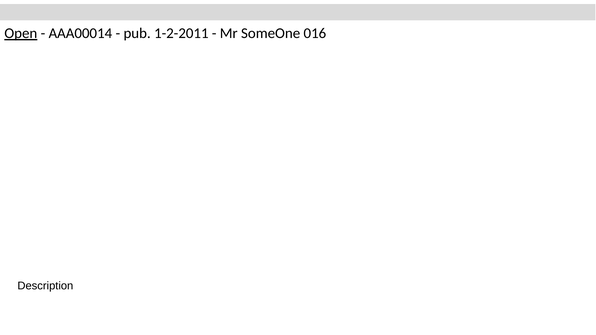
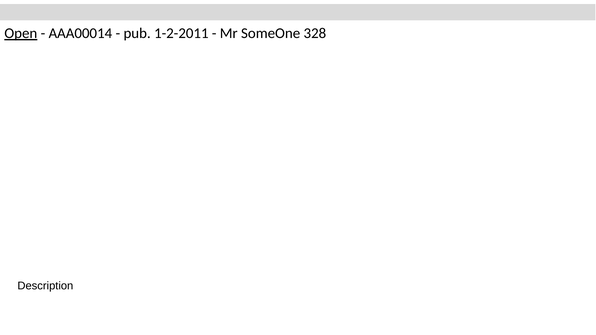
016: 016 -> 328 (315, 33)
